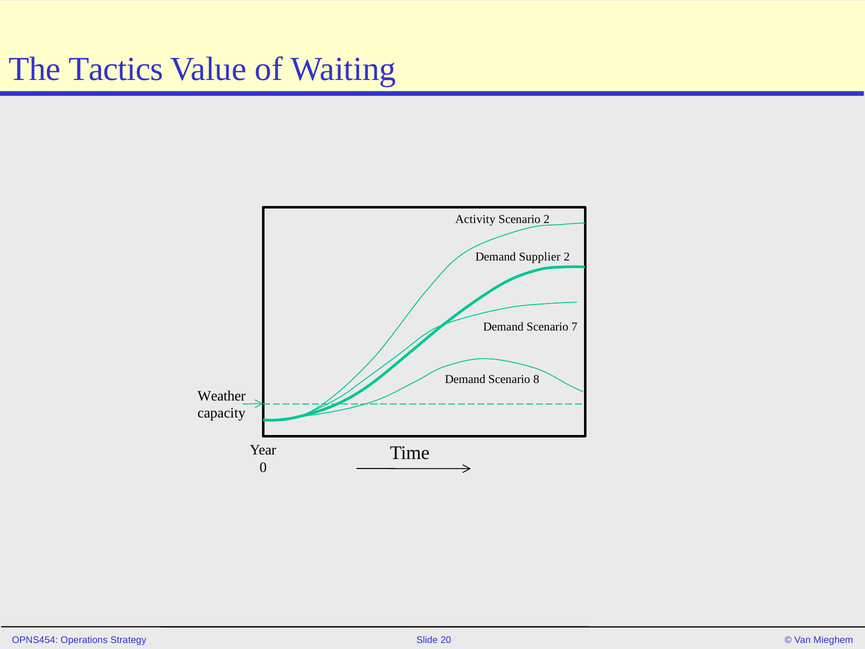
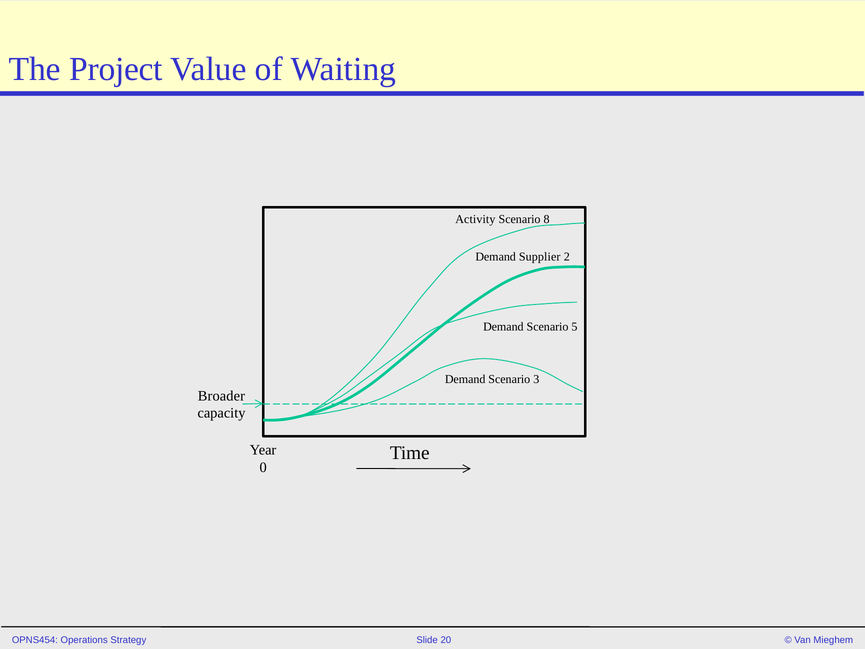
Tactics: Tactics -> Project (116, 69)
Scenario 2: 2 -> 8 (547, 219)
7: 7 -> 5 (574, 327)
8: 8 -> 3 (536, 379)
Weather: Weather -> Broader (221, 396)
